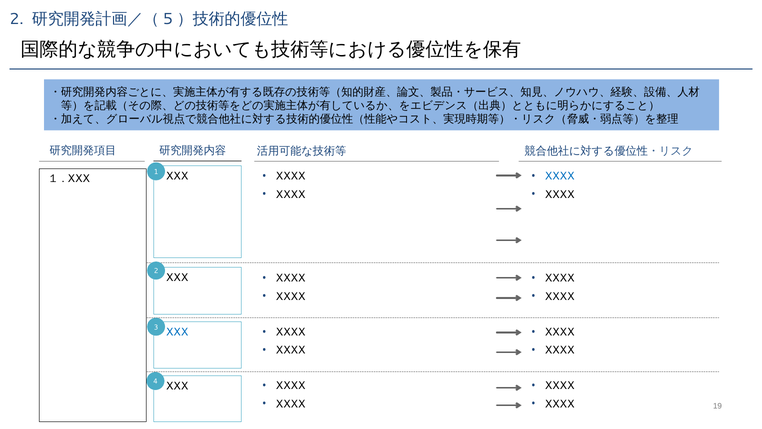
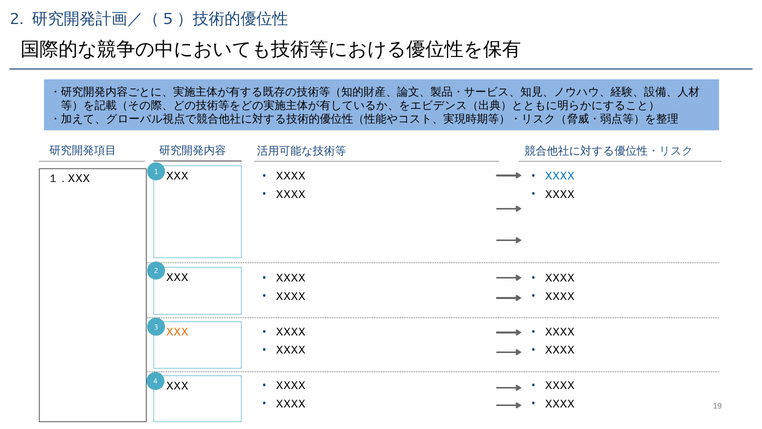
XXX colour: blue -> orange (177, 332)
